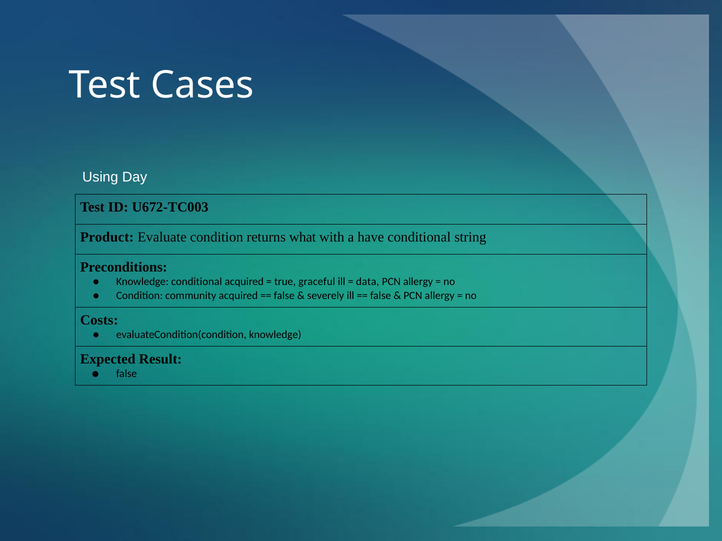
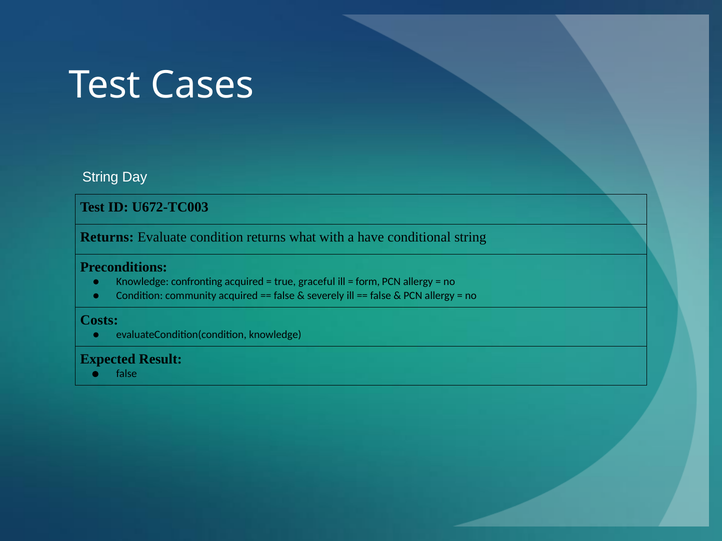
Using: Using -> String (100, 177)
Product: Product -> Returns (107, 237)
Knowledge conditional: conditional -> confronting (197, 282)
data: data -> form (368, 282)
